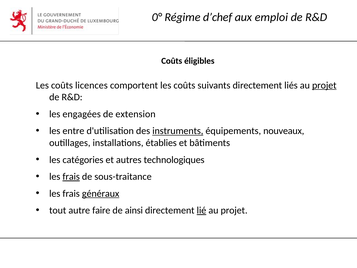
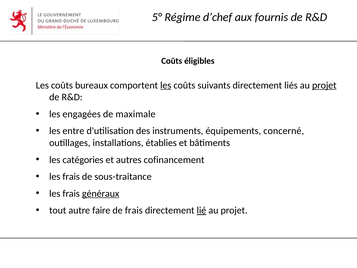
0°: 0° -> 5° (157, 17)
emploi: emploi -> fournis (272, 17)
licences: licences -> bureaux (92, 85)
les underline: none -> present (166, 85)
extension: extension -> maximale (136, 114)
instruments underline: present -> none (178, 131)
nouveaux: nouveaux -> concerné (284, 131)
technologiques: technologiques -> cofinancement (174, 160)
frais underline: present -> none (71, 176)
de ainsi: ainsi -> frais (134, 210)
